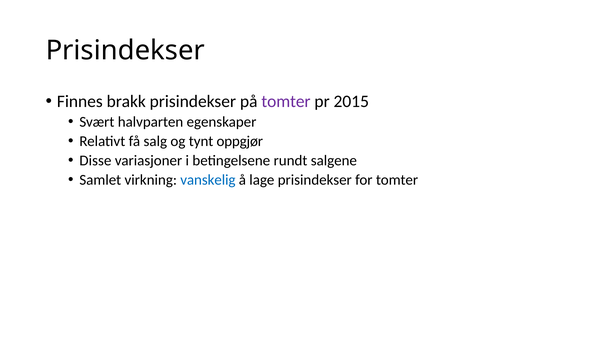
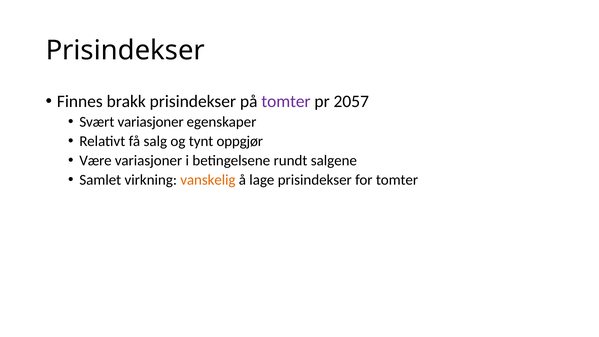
2015: 2015 -> 2057 (351, 101)
Svært halvparten: halvparten -> variasjoner (151, 122)
Disse: Disse -> Være (95, 160)
vanskelig colour: blue -> orange (208, 180)
